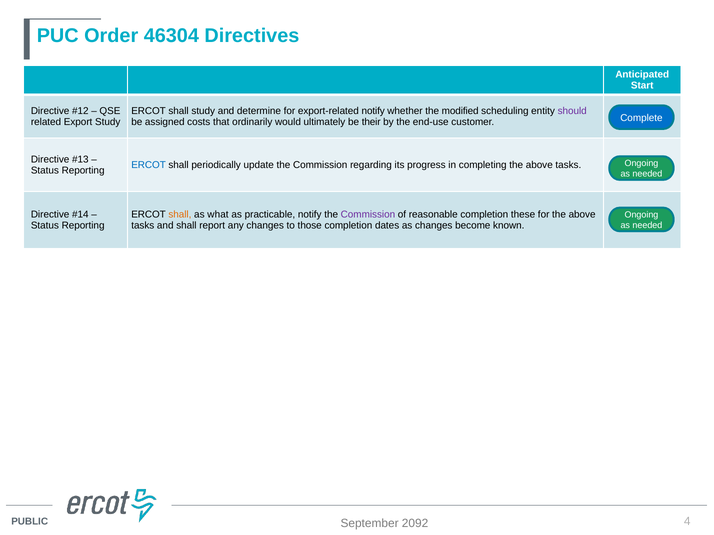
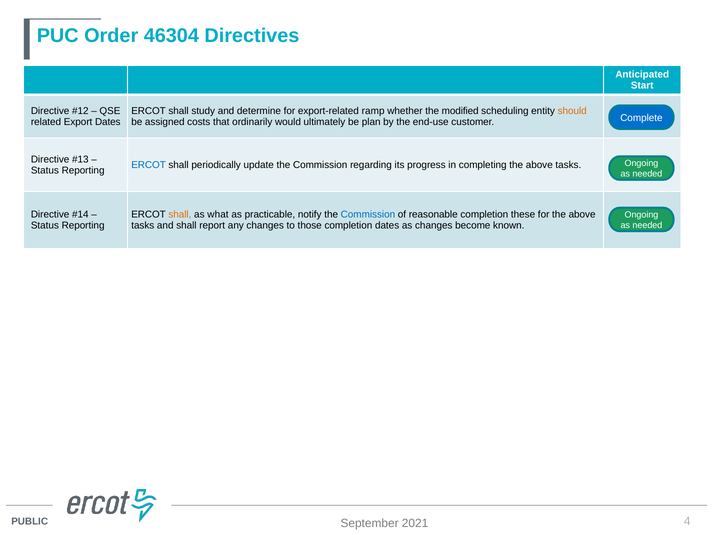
export-related notify: notify -> ramp (373, 111)
should colour: purple -> orange (572, 111)
Export Study: Study -> Dates (108, 122)
their: their -> plan (371, 122)
Commission colour: purple -> blue (368, 215)
2092: 2092 -> 2021 (415, 524)
